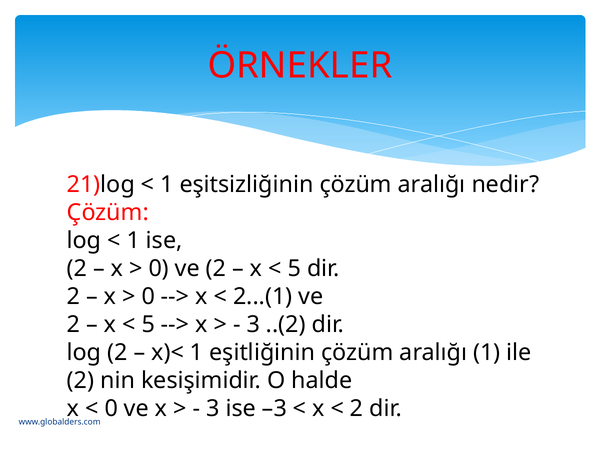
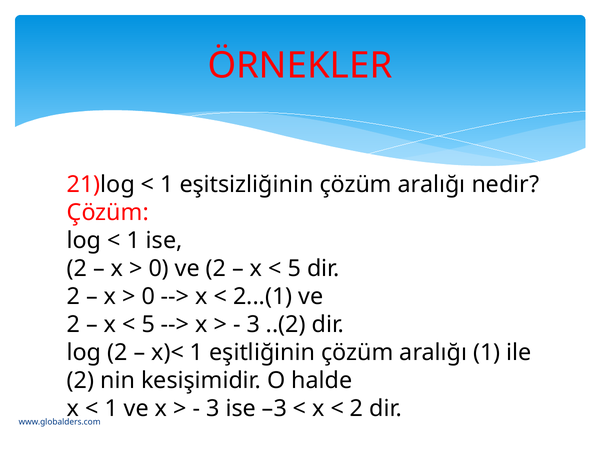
0: 0 -> 1 (111, 409)
